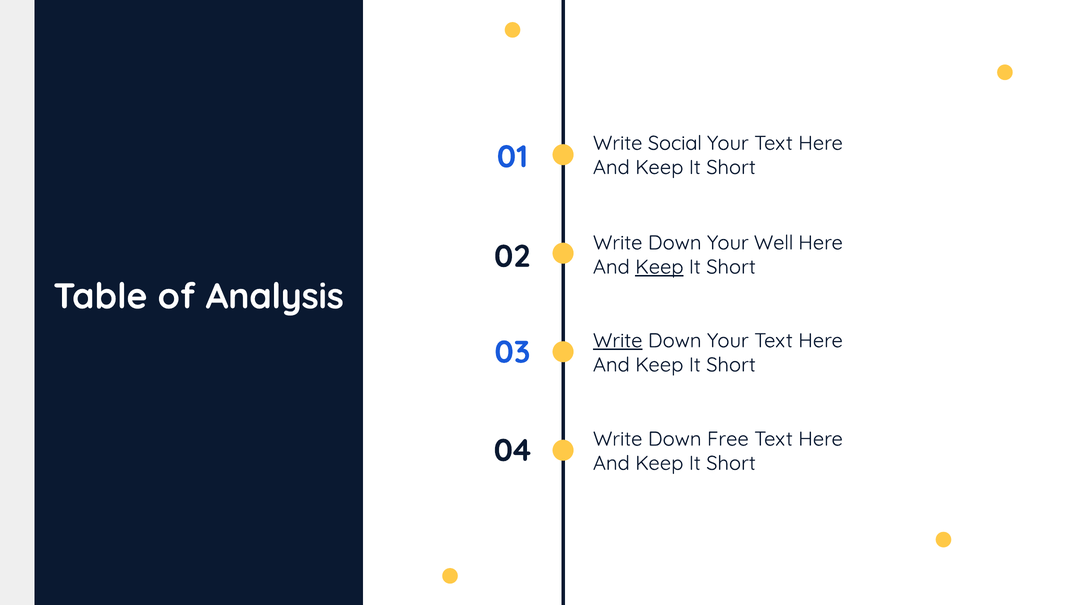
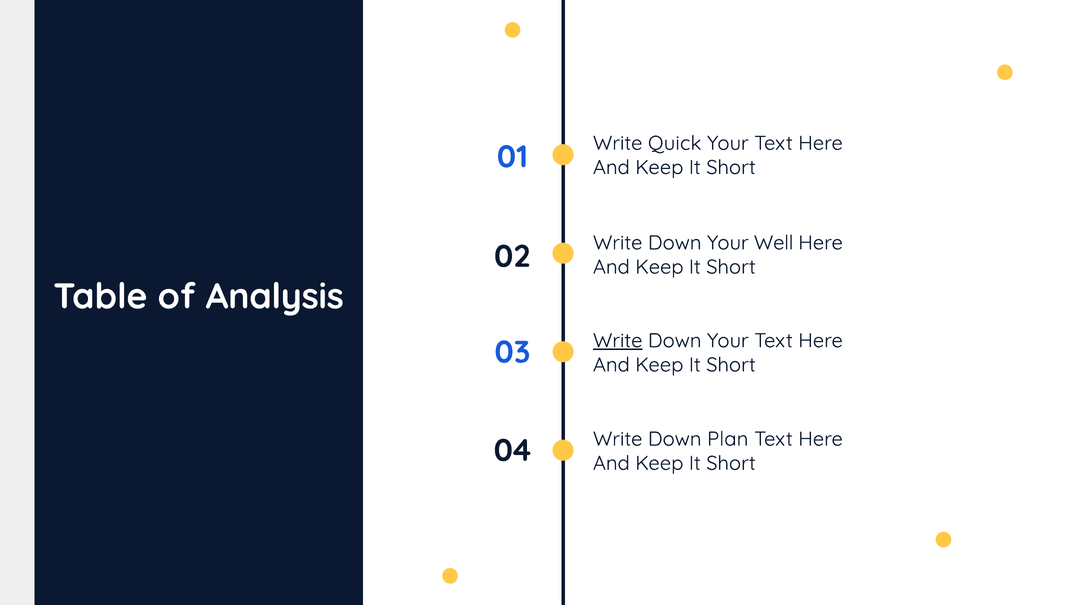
Social: Social -> Quick (675, 143)
Keep underline: present -> none (659, 267)
Free: Free -> Plan (728, 439)
